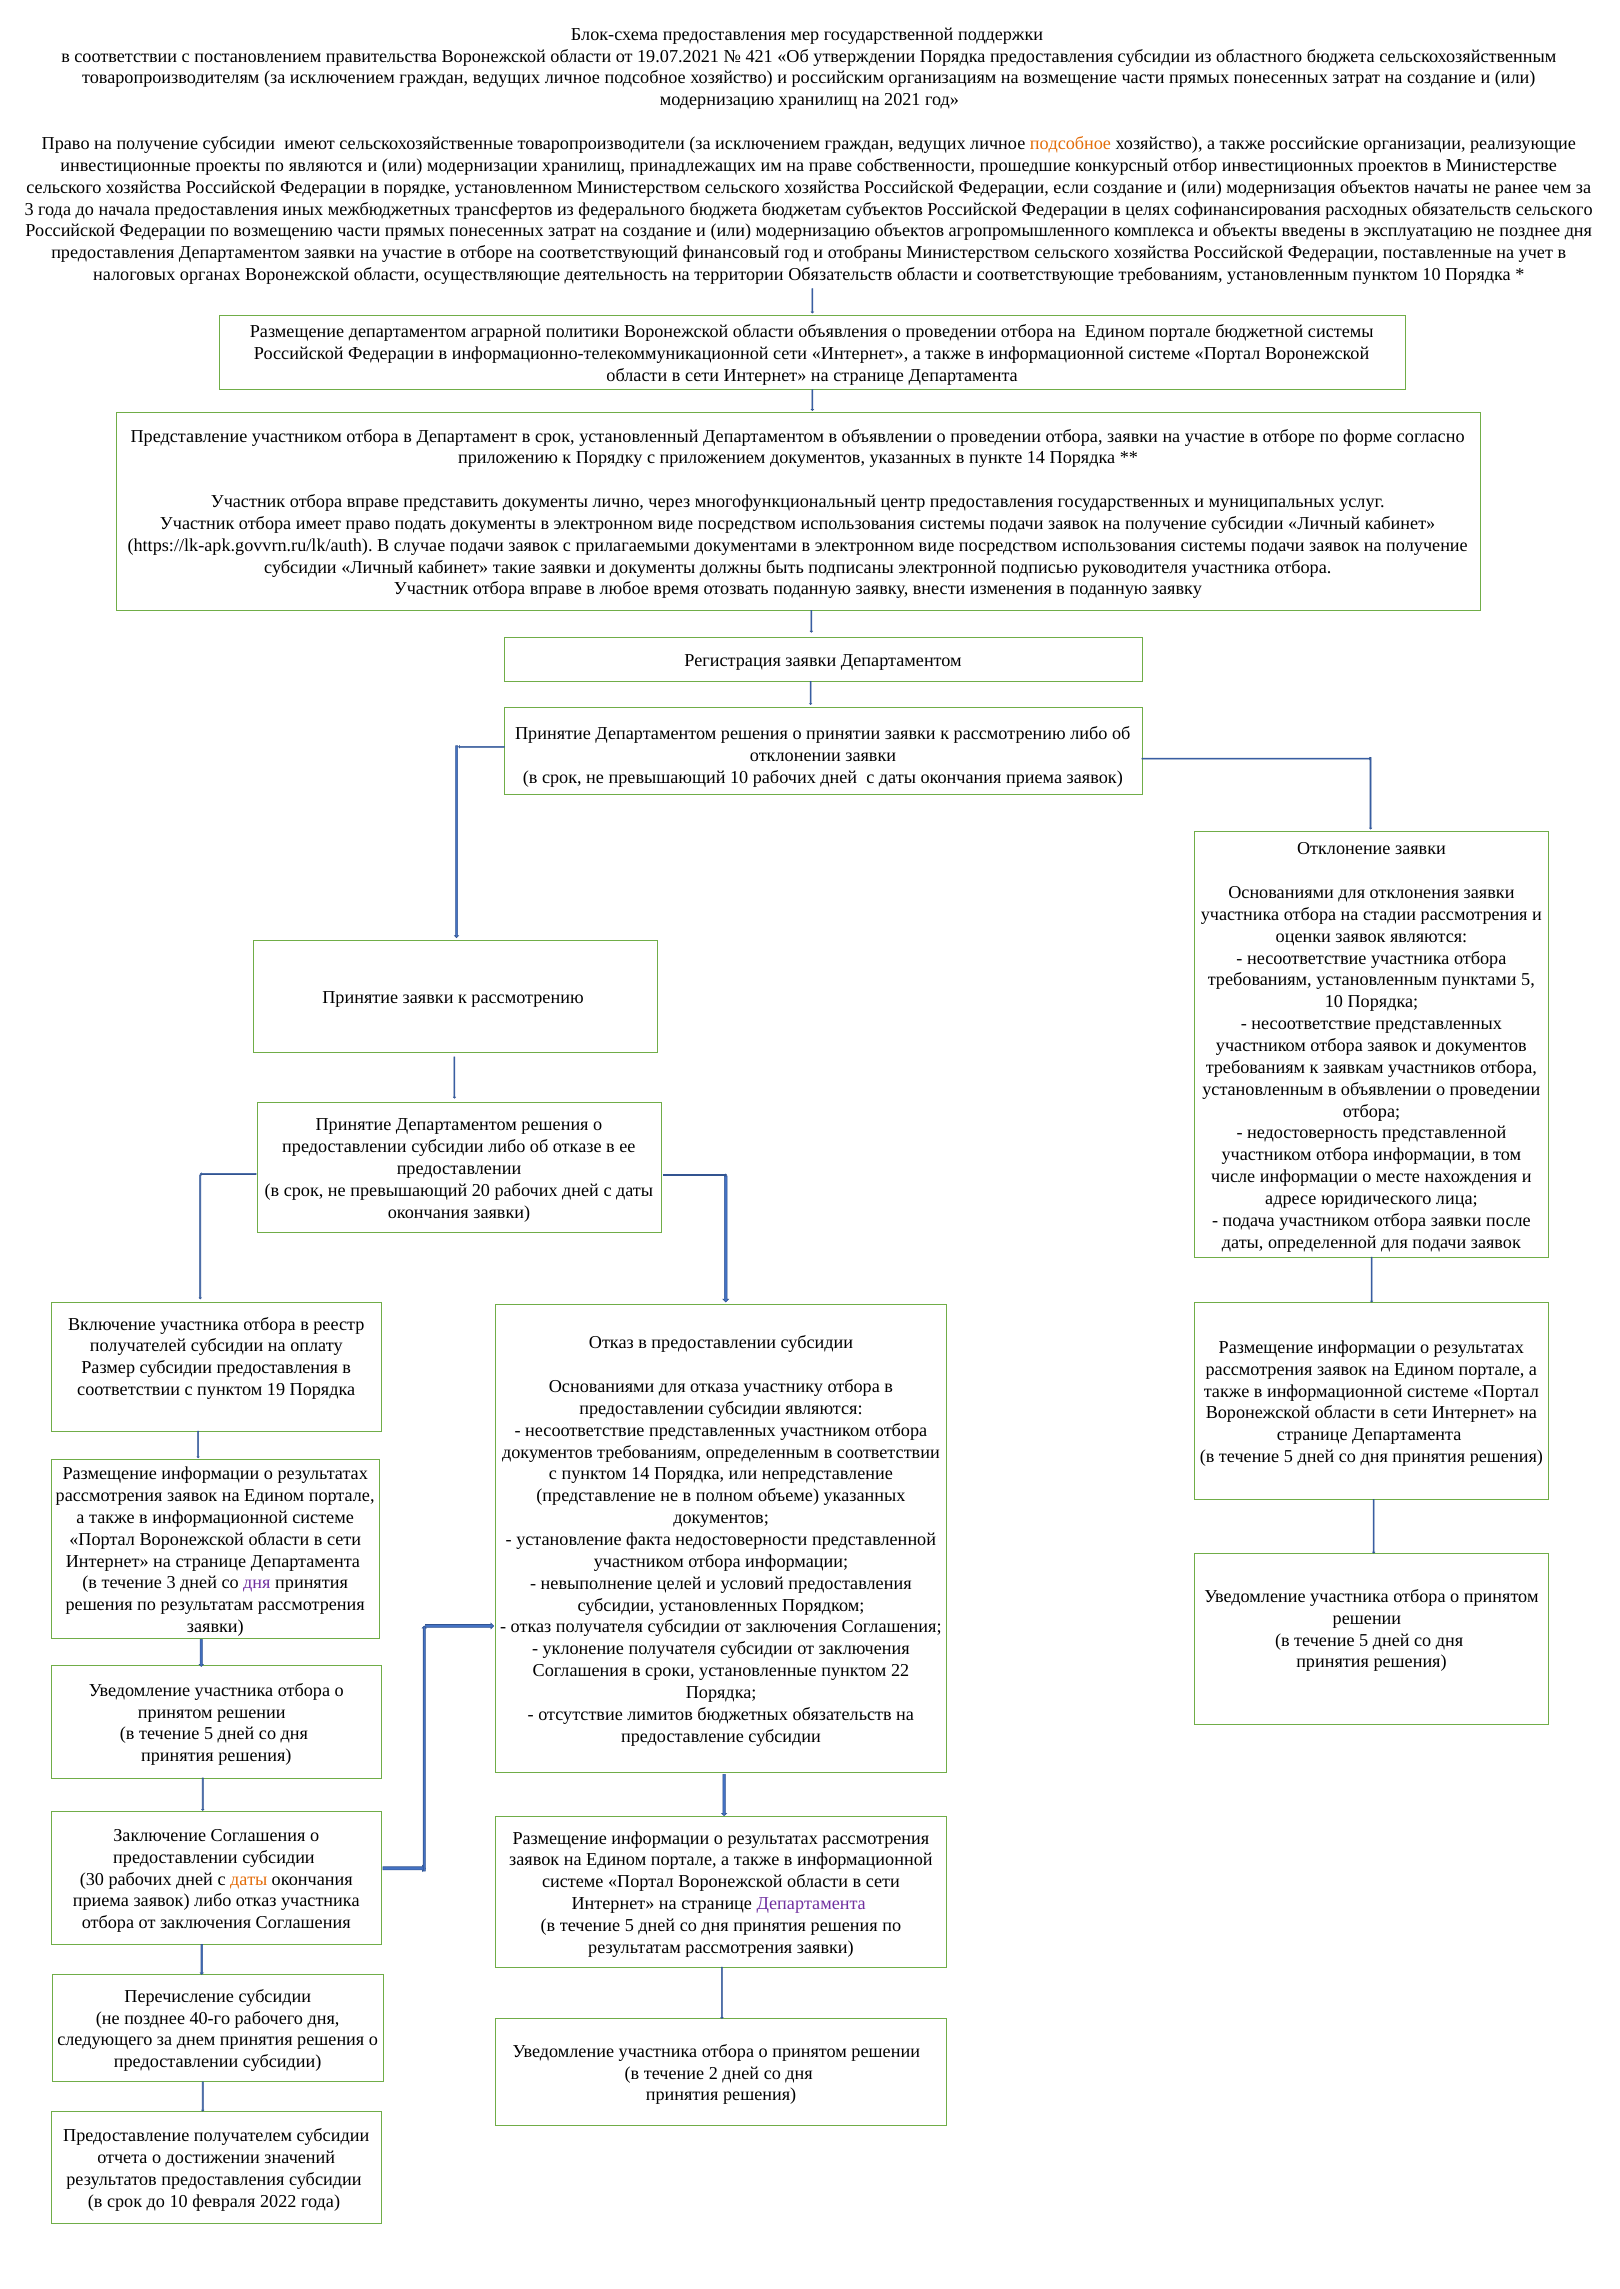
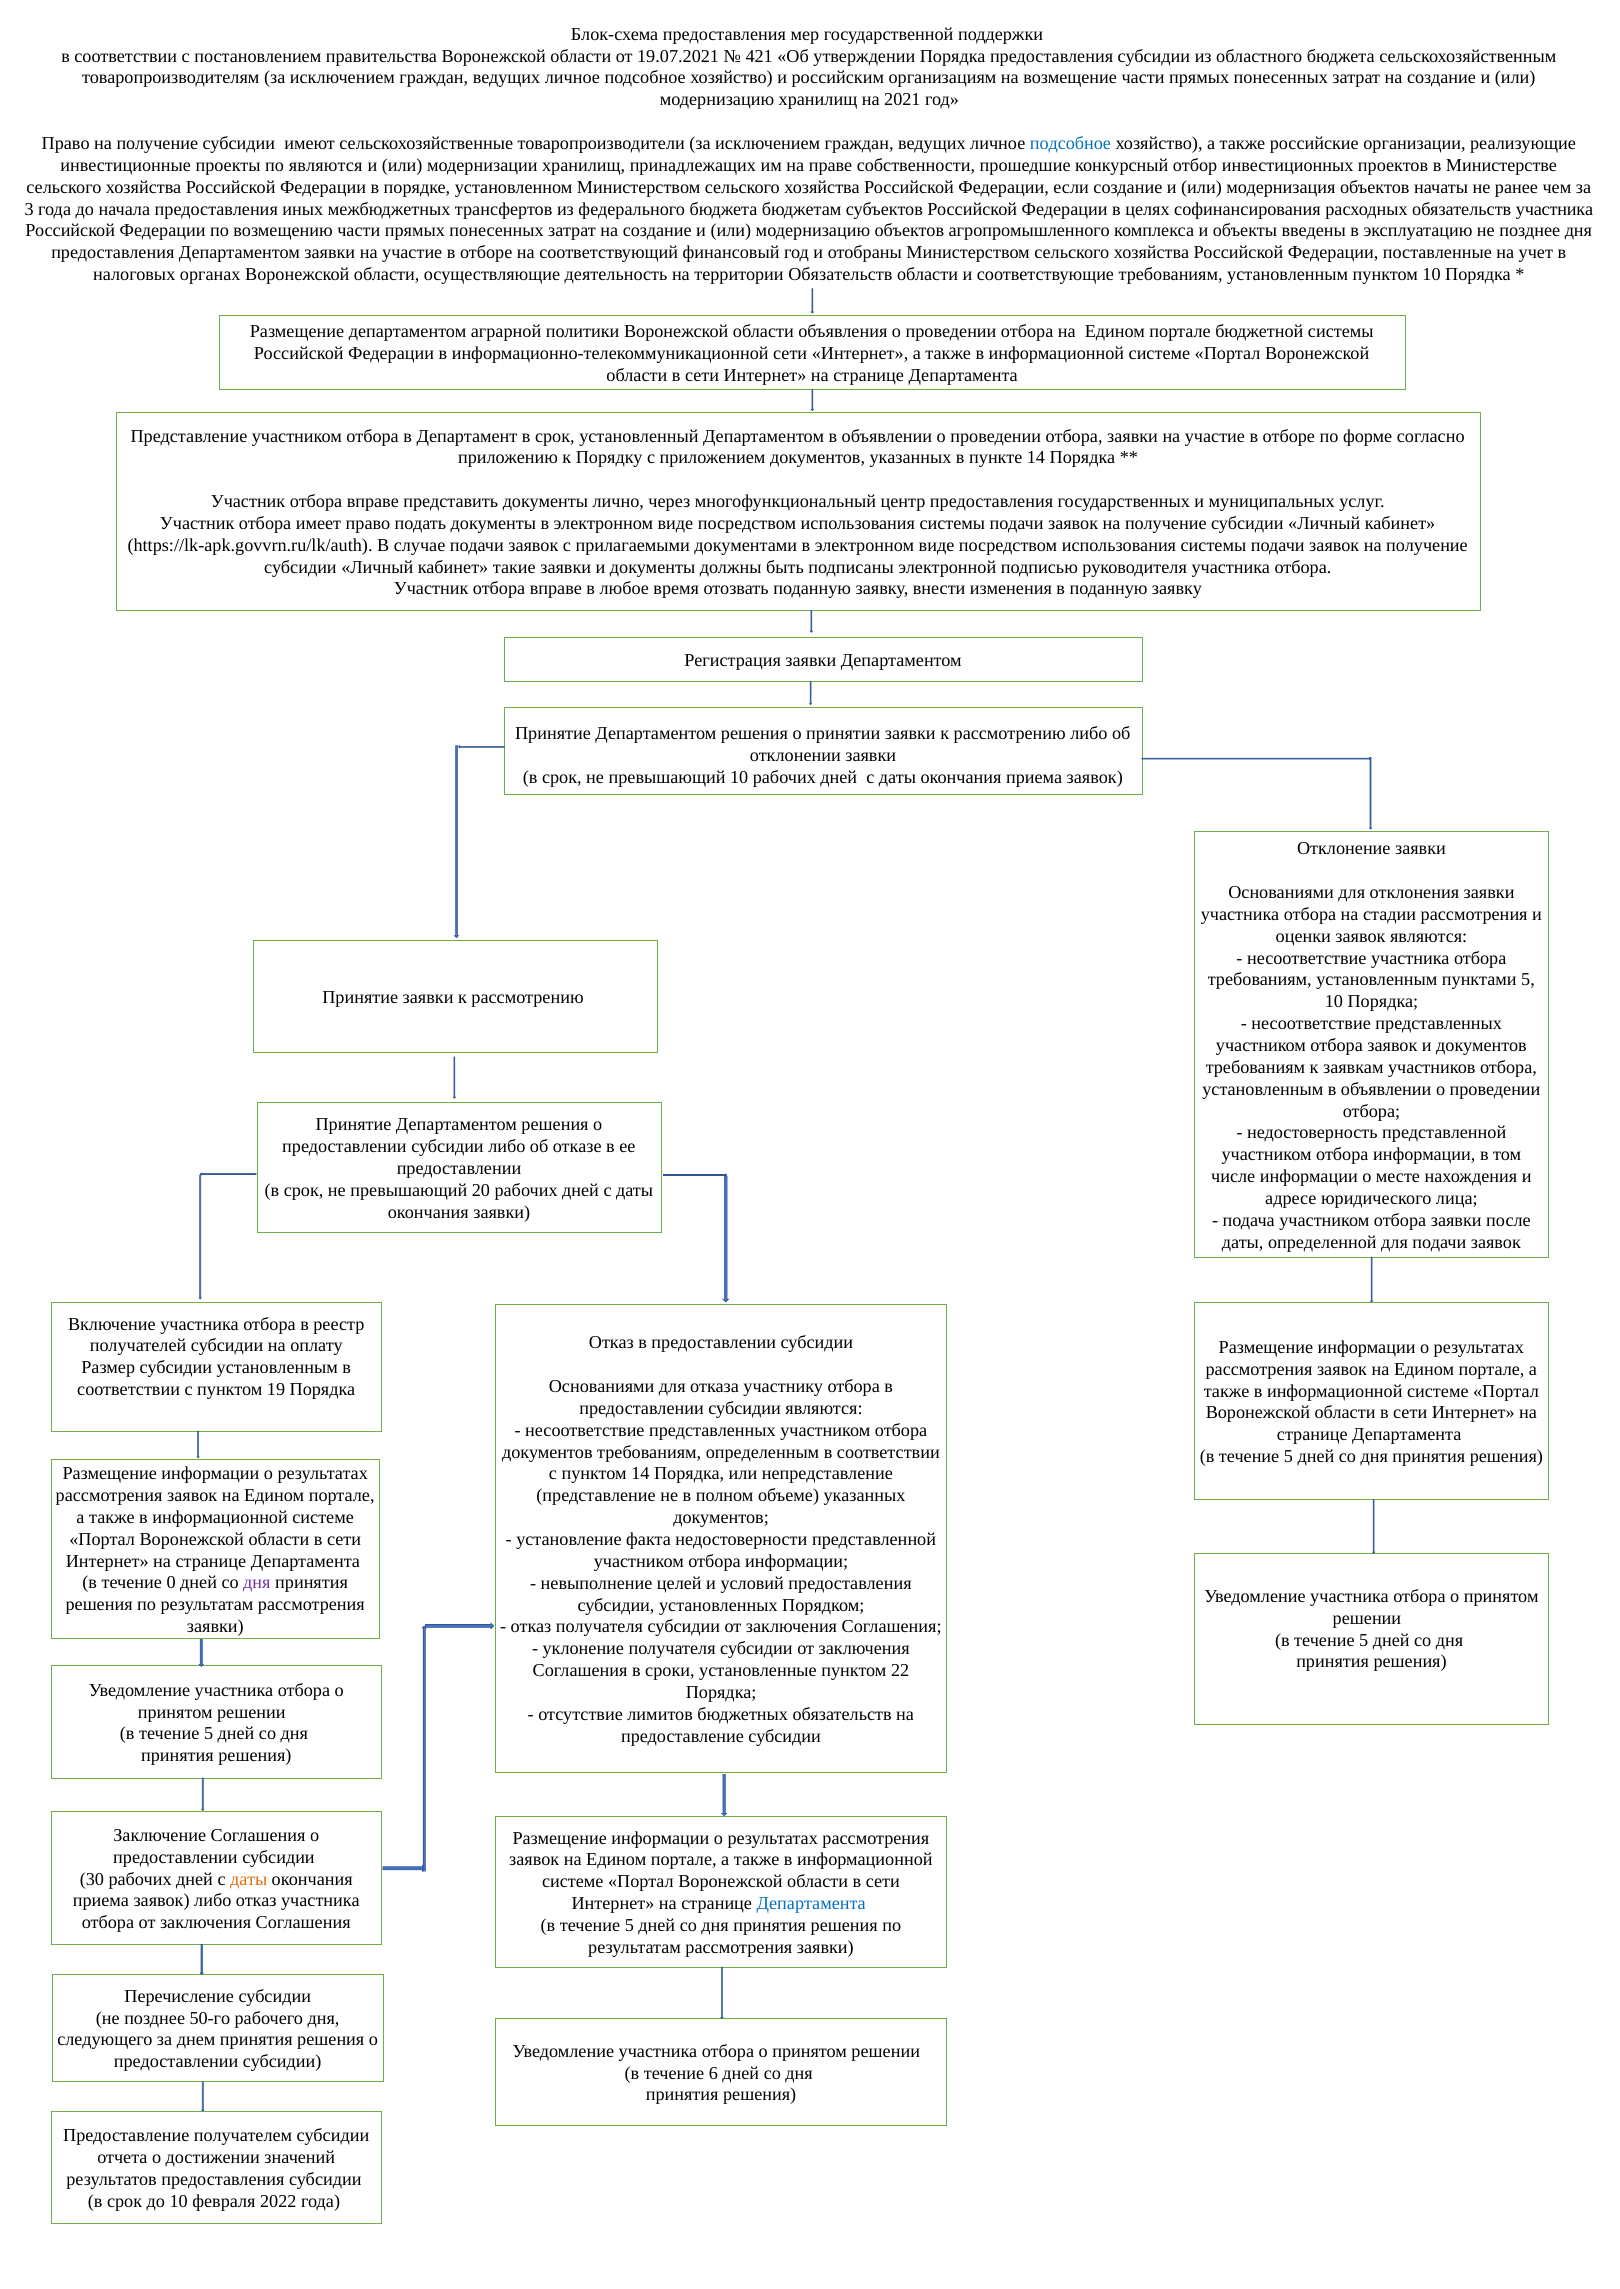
подсобное colour: orange -> blue (1070, 144)
обязательств сельского: сельского -> участника (1555, 209)
субсидии предоставления: предоставления -> установленным (277, 1368)
течение 3: 3 -> 0 (171, 1583)
Департамента colour: purple -> blue (811, 1904)
40-го: 40-го -> 50-го (210, 2018)
2: 2 -> 6 (713, 2073)
